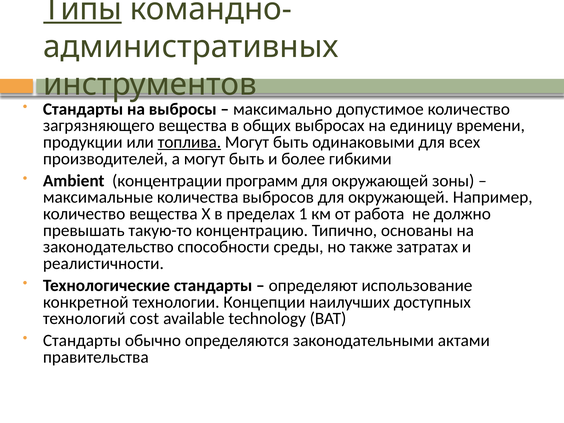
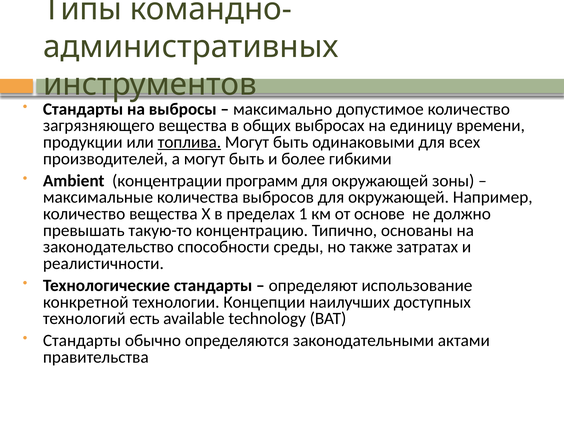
Типы underline: present -> none (83, 9)
работа: работа -> основе (379, 214)
cost: cost -> есть (145, 319)
